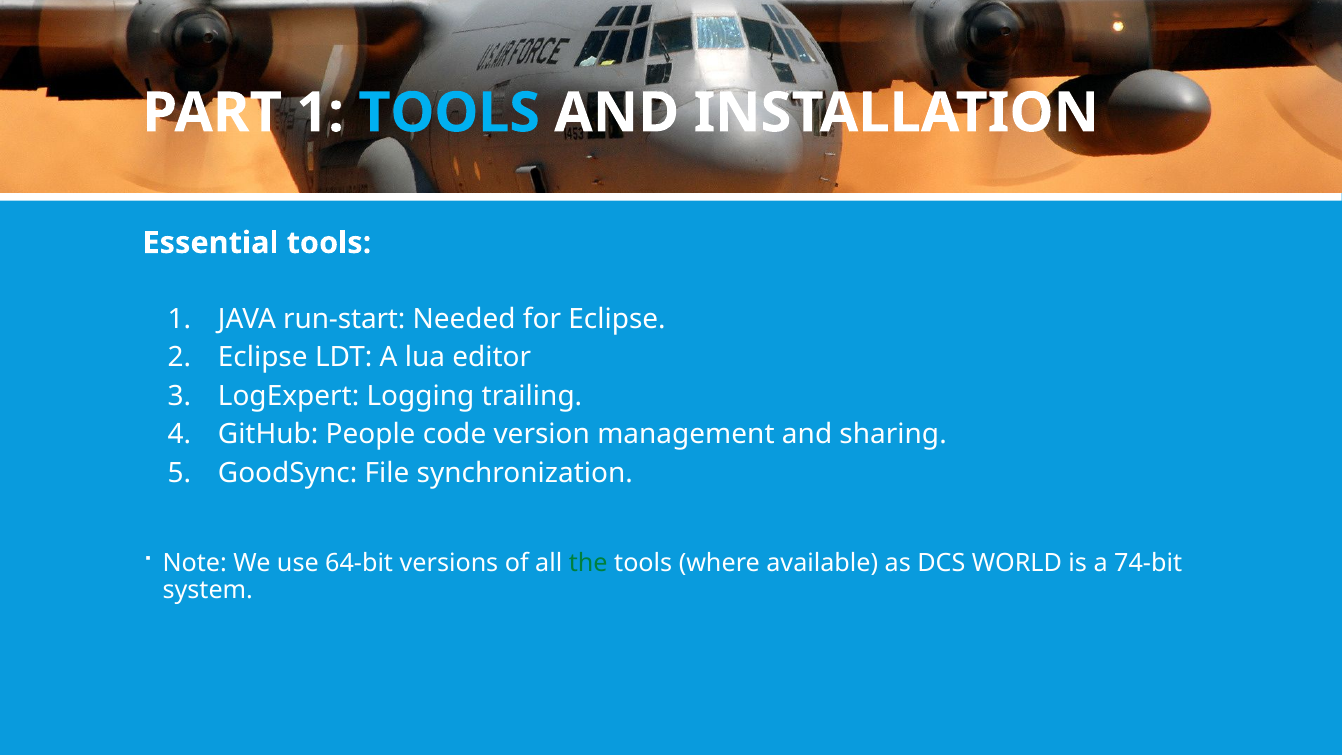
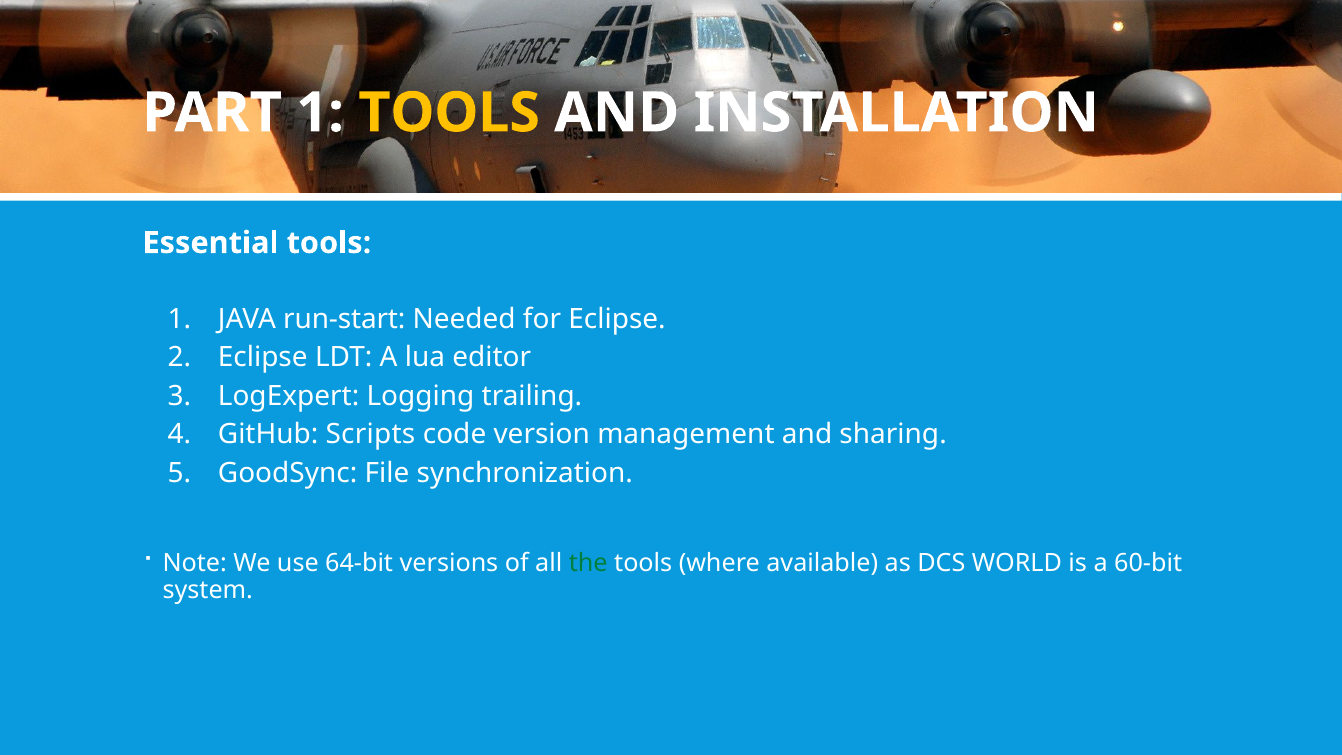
TOOLS colour: light blue -> yellow (449, 113)
People: People -> Scripts (370, 435)
74-bit: 74-bit -> 60-bit (1148, 563)
